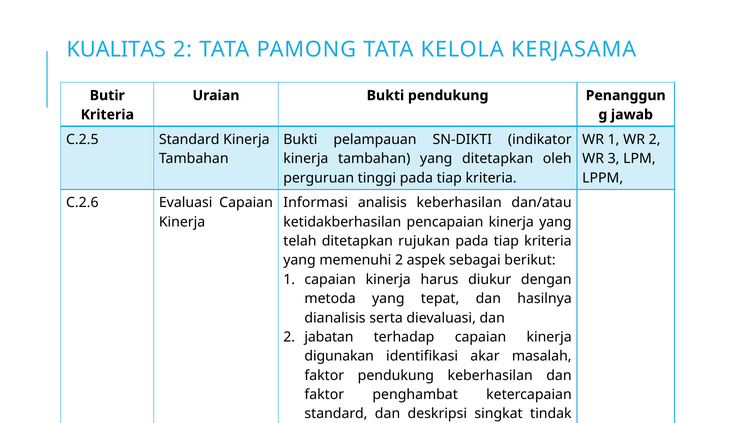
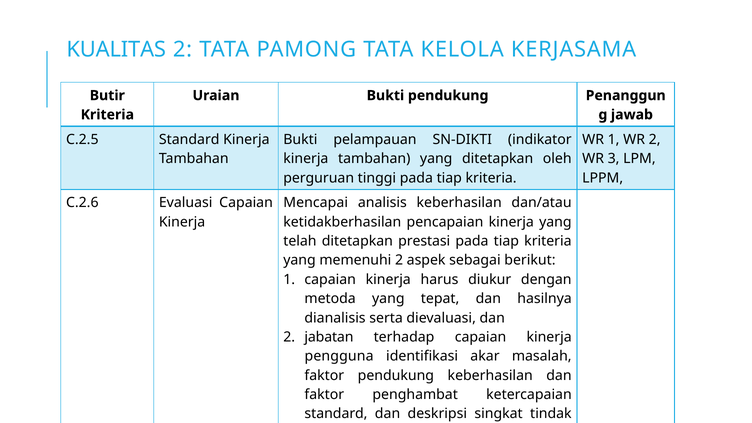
Informasi: Informasi -> Mencapai (316, 203)
rujukan: rujukan -> prestasi (424, 241)
digunakan: digunakan -> pengguna (339, 356)
